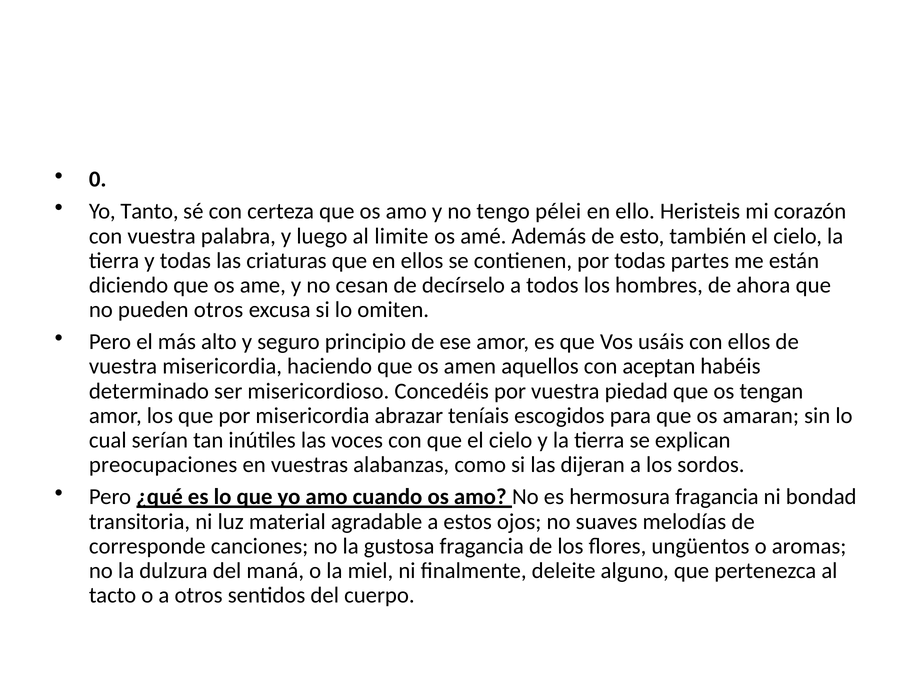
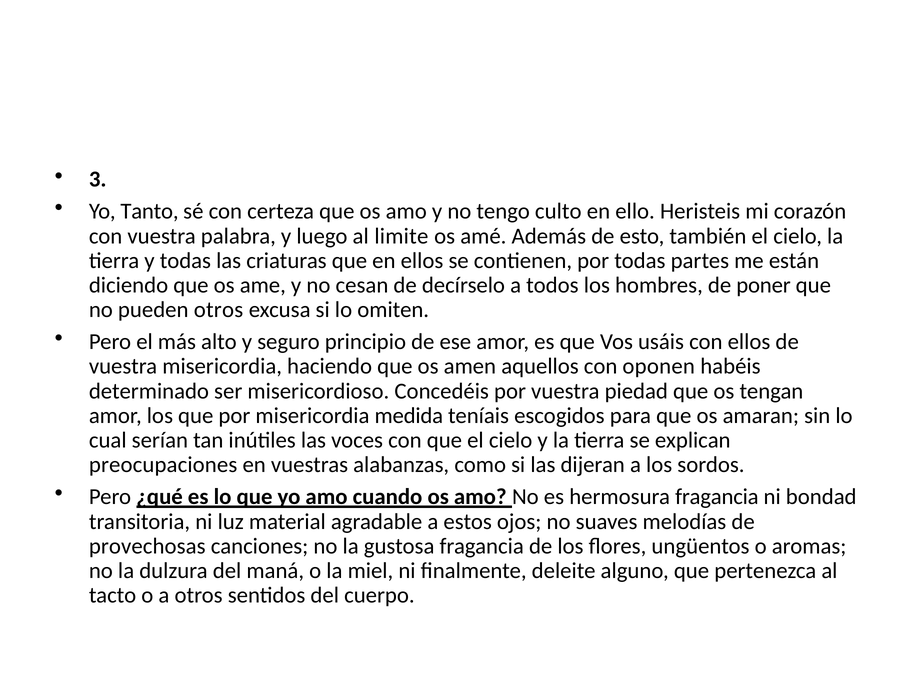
0: 0 -> 3 (98, 179)
pélei: pélei -> culto (558, 211)
ahora: ahora -> poner (763, 285)
aceptan: aceptan -> oponen (659, 366)
abrazar: abrazar -> medida (409, 416)
corresponde: corresponde -> provechosas (147, 546)
